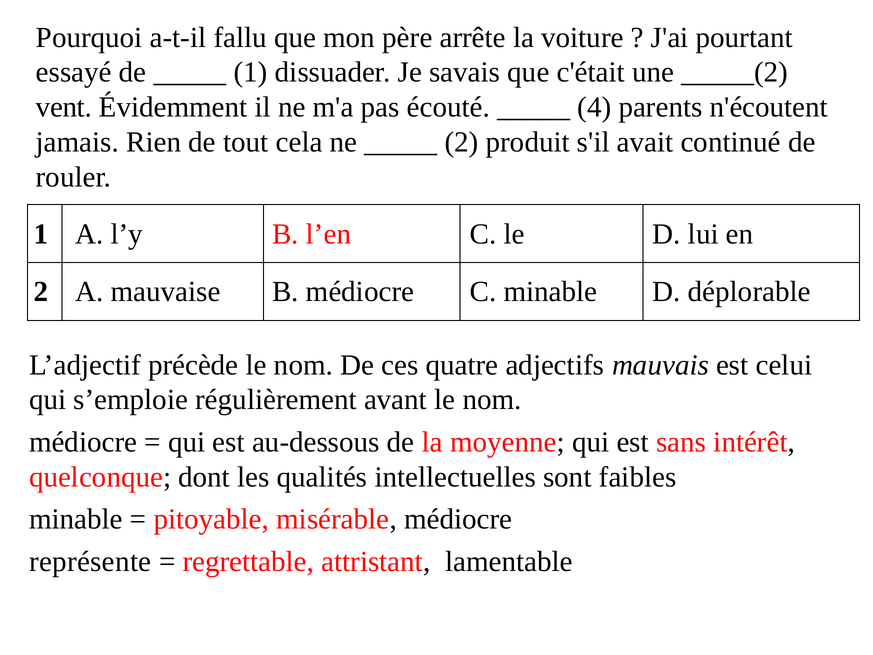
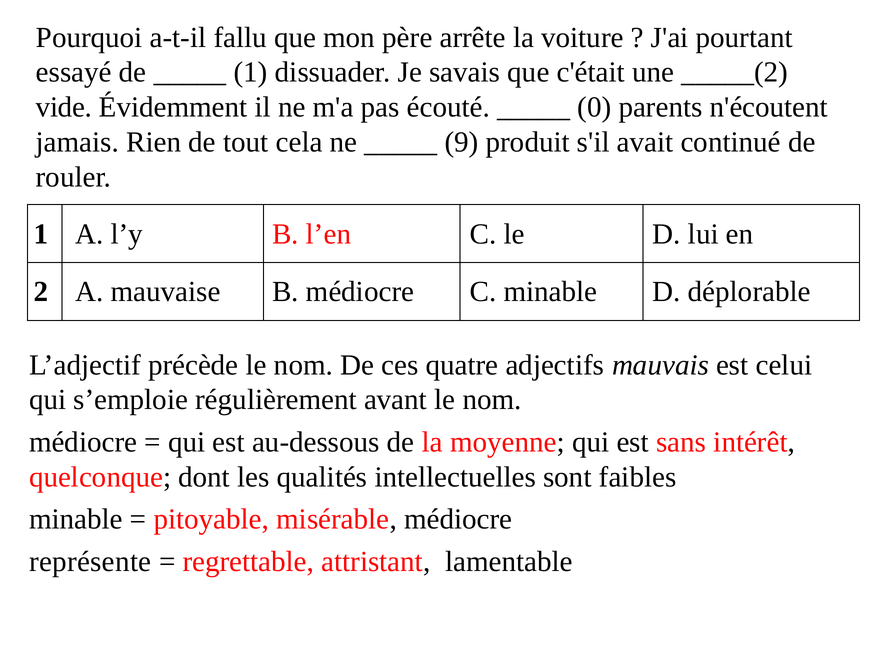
vent: vent -> vide (64, 107)
4: 4 -> 0 (594, 107)
2: 2 -> 9 (461, 142)
